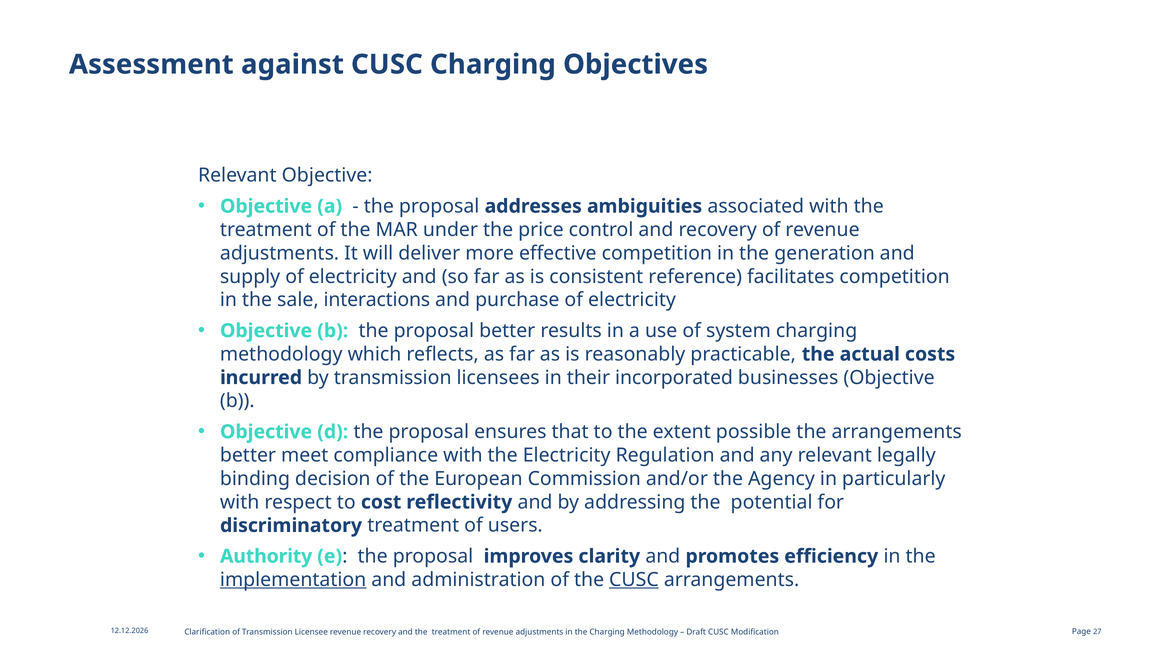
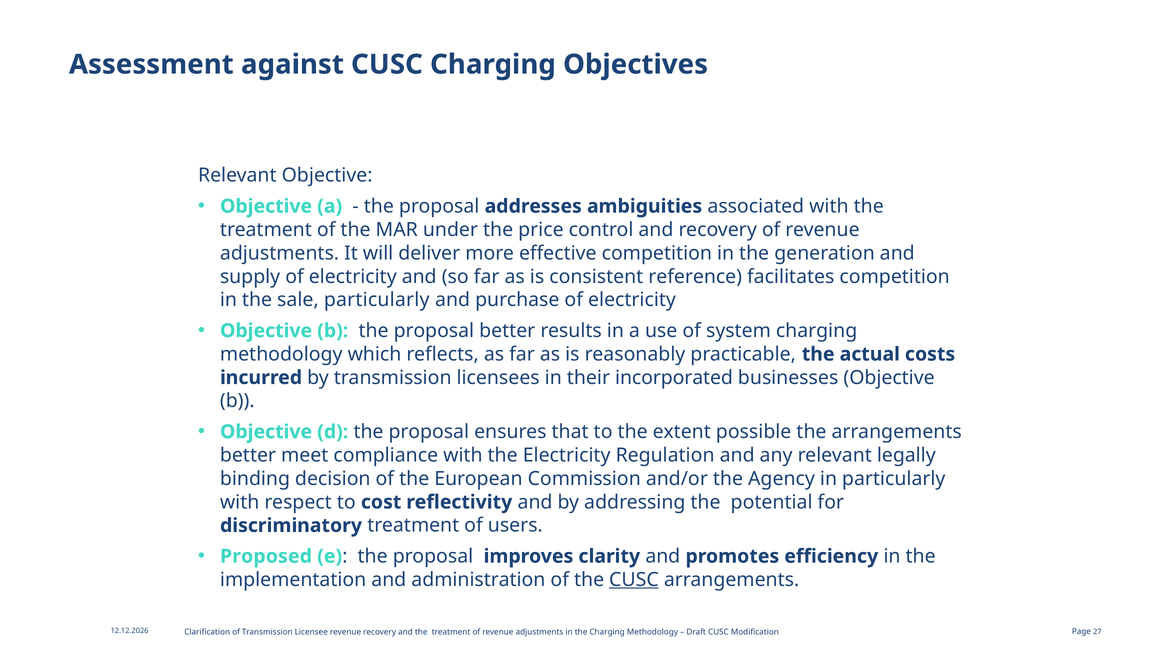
sale interactions: interactions -> particularly (377, 300)
Authority: Authority -> Proposed (266, 556)
implementation underline: present -> none (293, 579)
